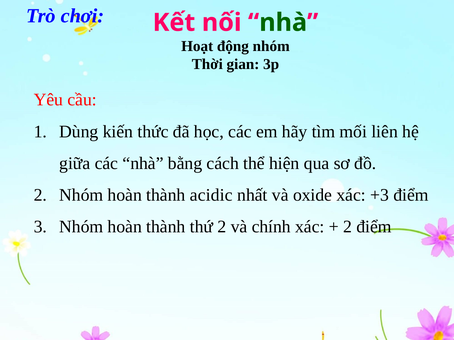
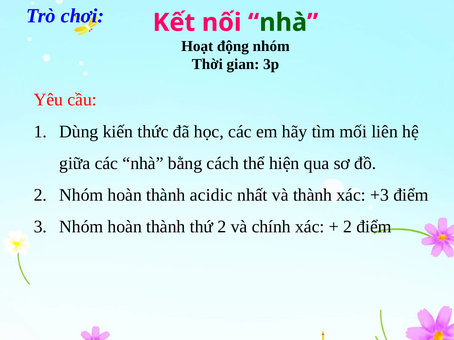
và oxide: oxide -> thành (313, 195)
